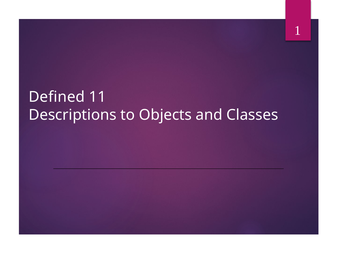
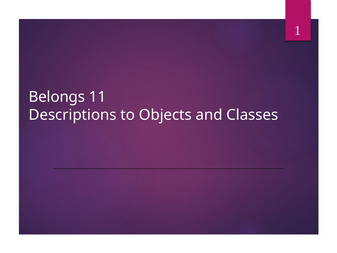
Defined: Defined -> Belongs (57, 97)
